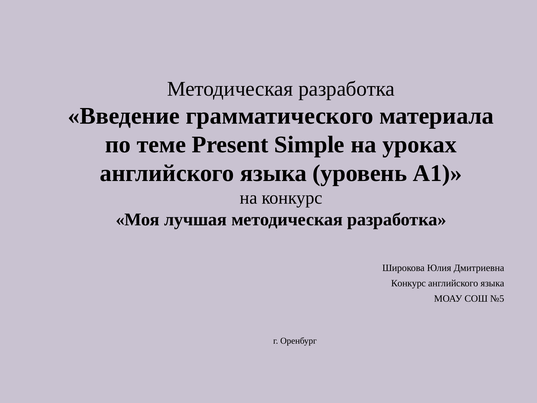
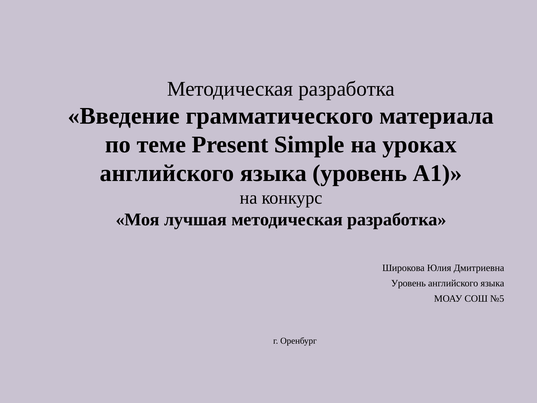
Конкурс: Конкурс -> Уровень (408, 283)
